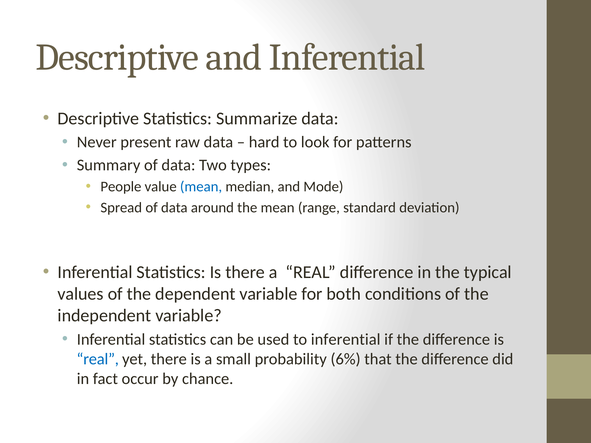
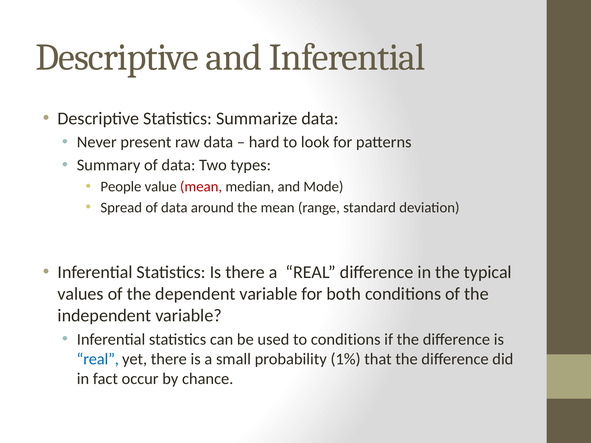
mean colour: blue -> red (201, 187)
to inferential: inferential -> conditions (346, 340)
6%: 6% -> 1% (346, 359)
